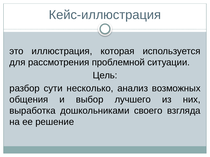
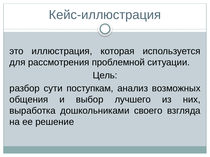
несколько: несколько -> поступкам (90, 89)
